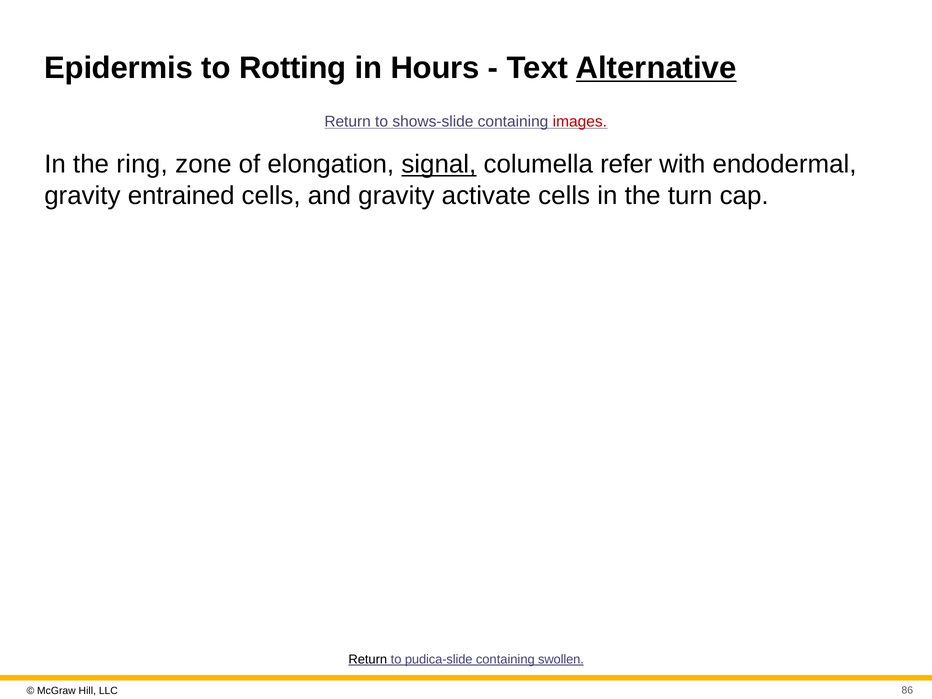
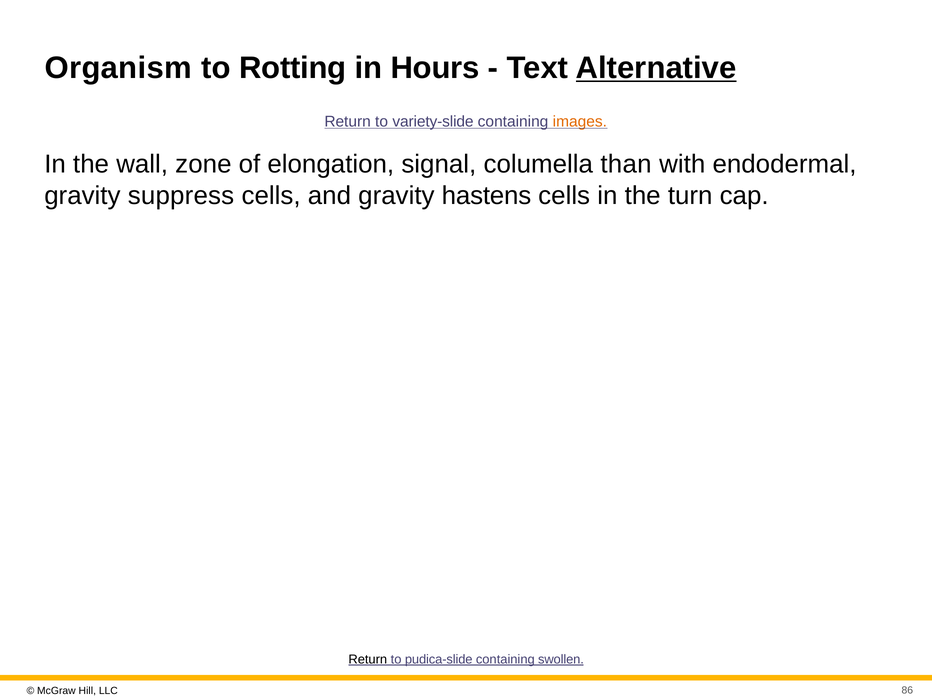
Epidermis: Epidermis -> Organism (118, 68)
shows-slide: shows-slide -> variety-slide (433, 121)
images colour: red -> orange (580, 121)
ring: ring -> wall (142, 164)
signal underline: present -> none (439, 164)
refer: refer -> than (626, 164)
entrained: entrained -> suppress (181, 196)
activate: activate -> hastens (486, 196)
